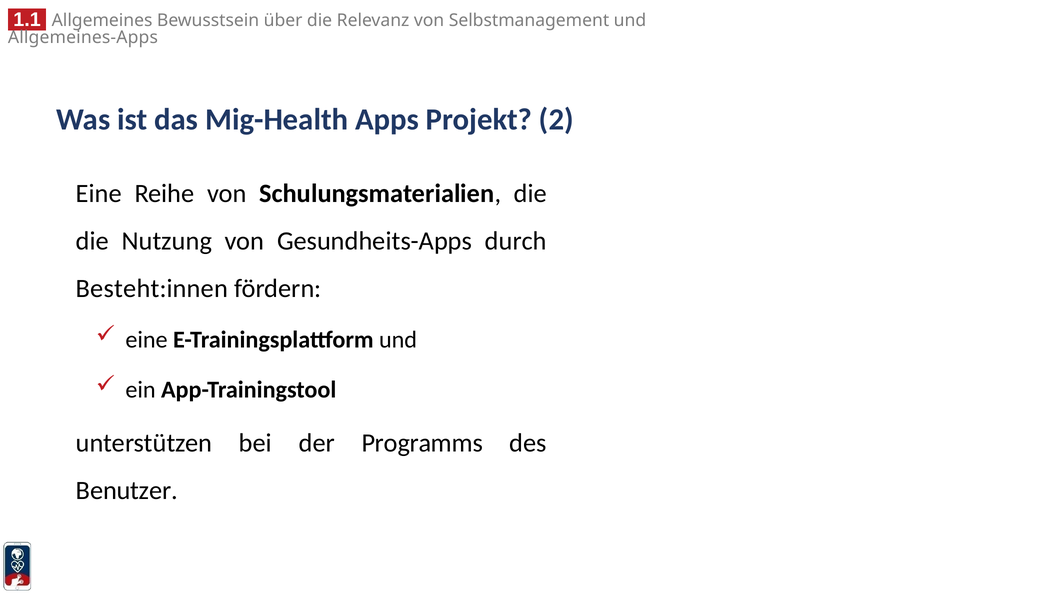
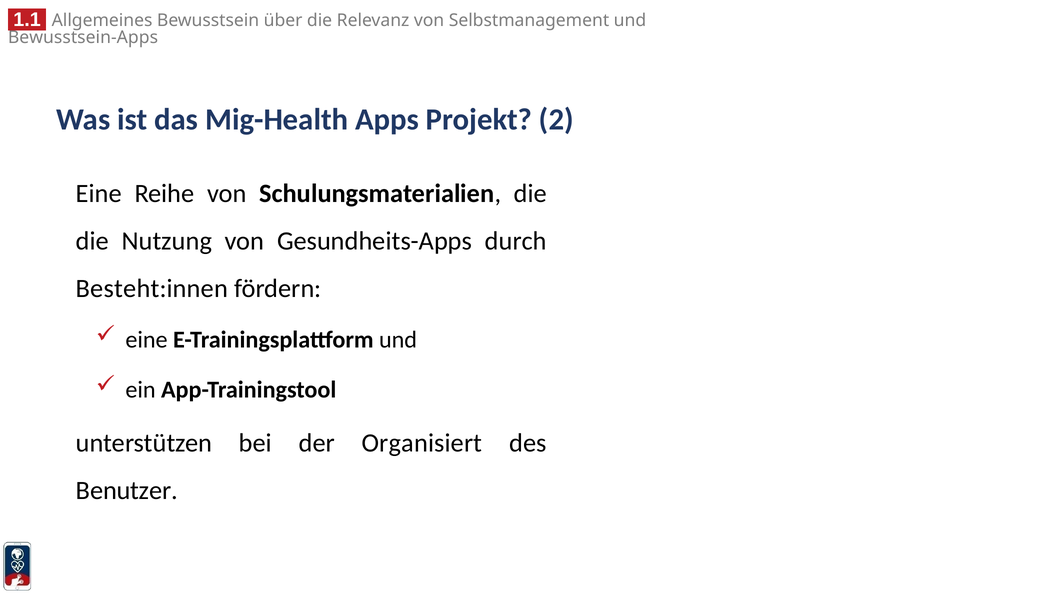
Allgemeines-Apps: Allgemeines-Apps -> Bewusstsein-Apps (83, 38)
Programms: Programms -> Organisiert (422, 442)
